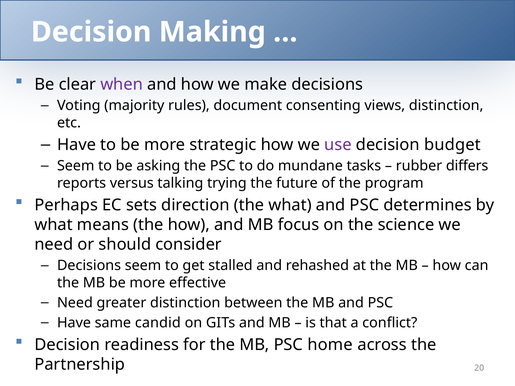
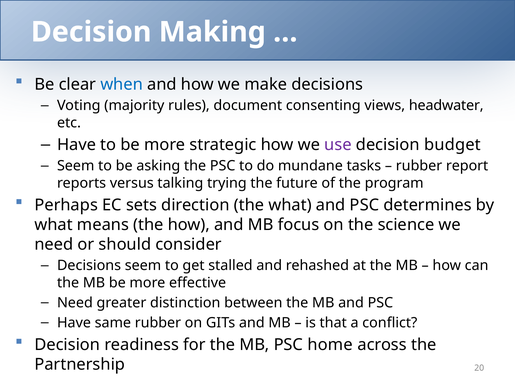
when colour: purple -> blue (122, 84)
views distinction: distinction -> headwater (446, 106)
differs: differs -> report (467, 166)
same candid: candid -> rubber (158, 323)
